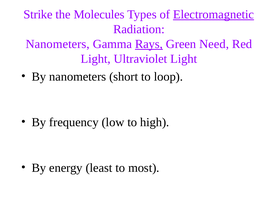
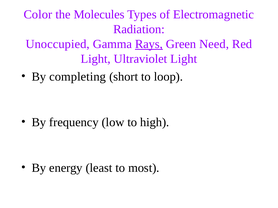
Strike: Strike -> Color (38, 15)
Electromagnetic underline: present -> none (214, 15)
Nanometers: Nanometers -> Unoccupied (58, 44)
By nanometers: nanometers -> completing (78, 77)
